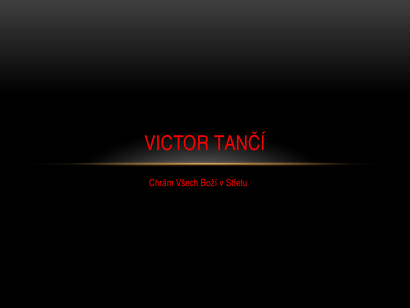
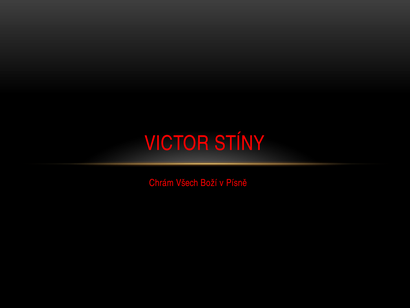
TANČÍ: TANČÍ -> STÍNY (240, 143)
Střetu: Střetu -> Písně (237, 183)
